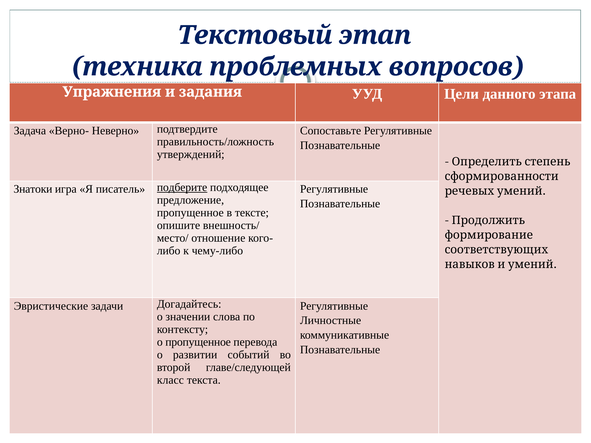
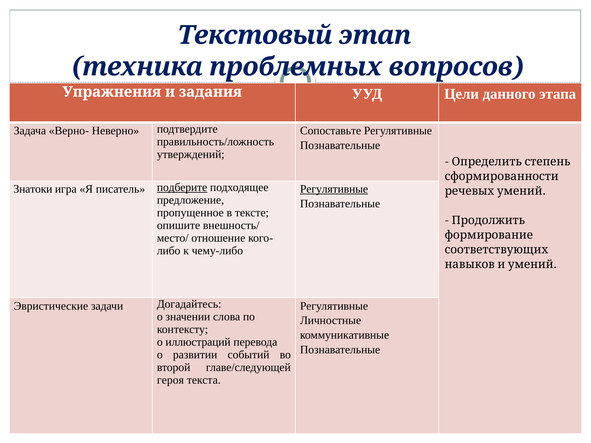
Регулятивные underline: none -> present (334, 189)
о пропущенное: пропущенное -> иллюстраций (198, 342)
класс: класс -> героя (170, 380)
